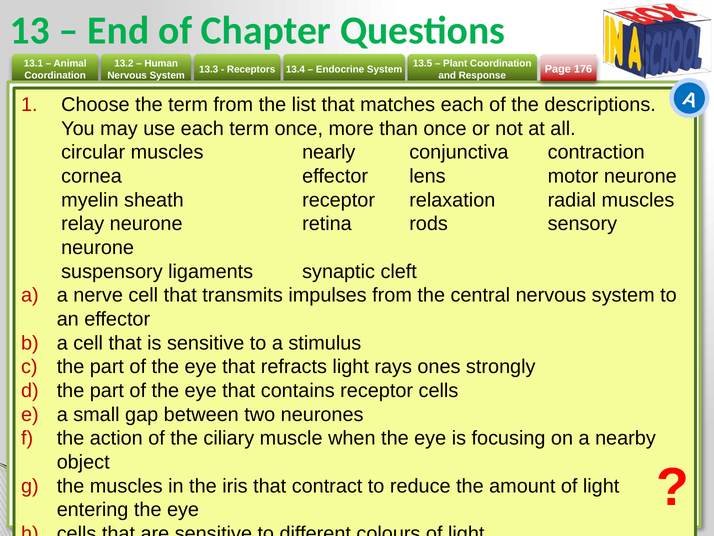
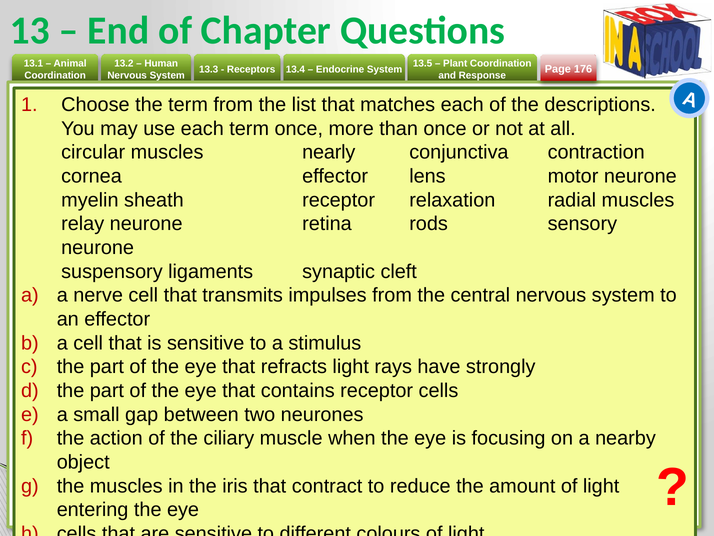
ones: ones -> have (439, 367)
